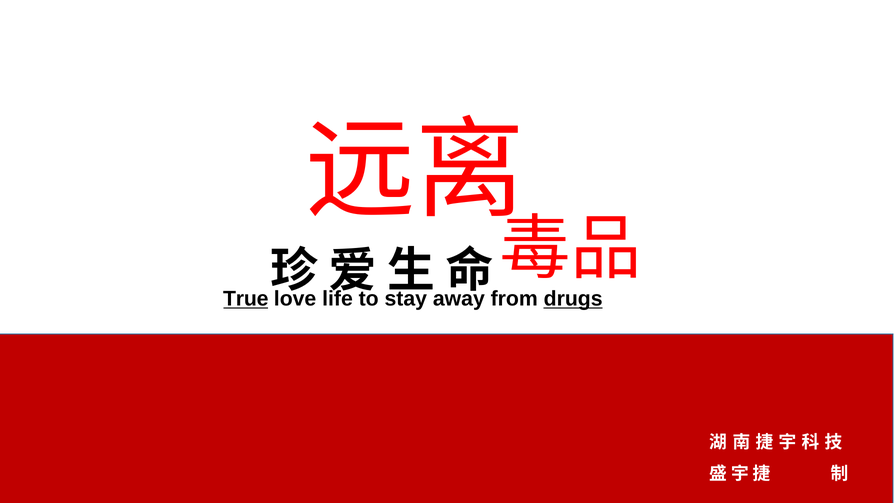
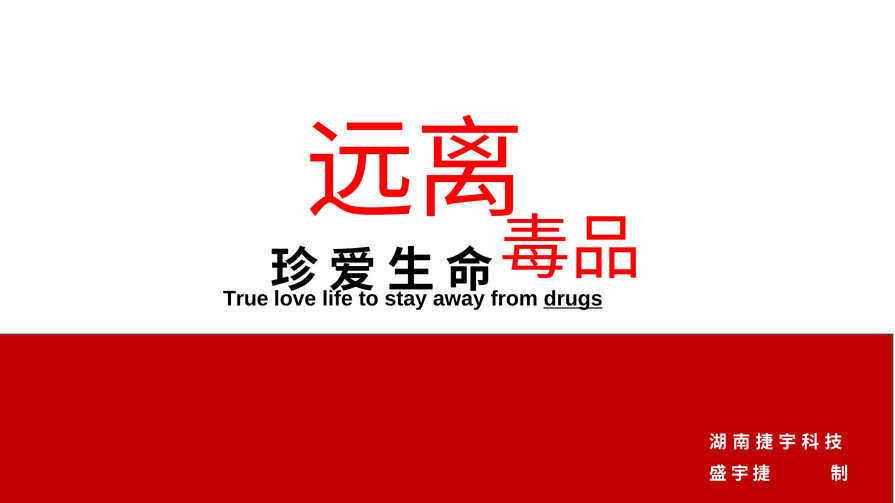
True underline: present -> none (246, 299)
